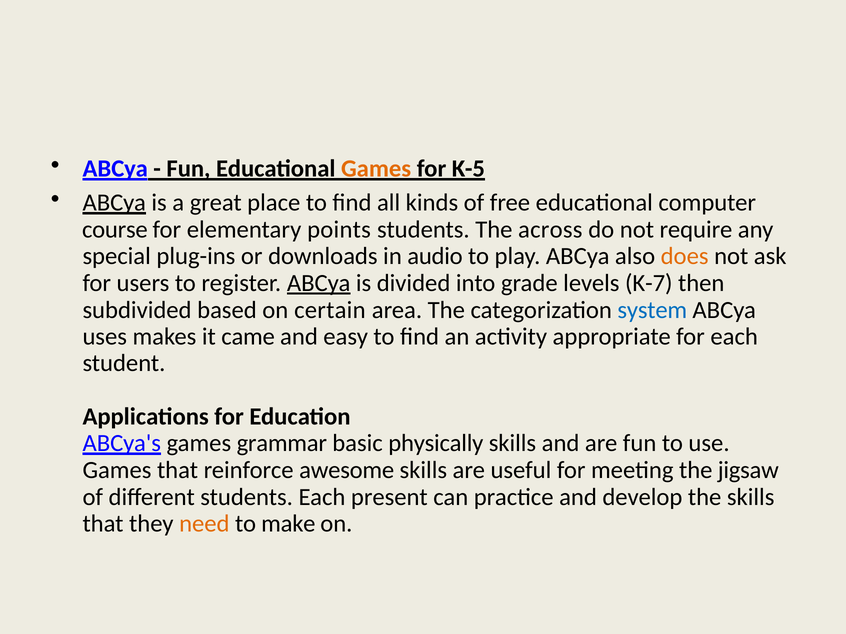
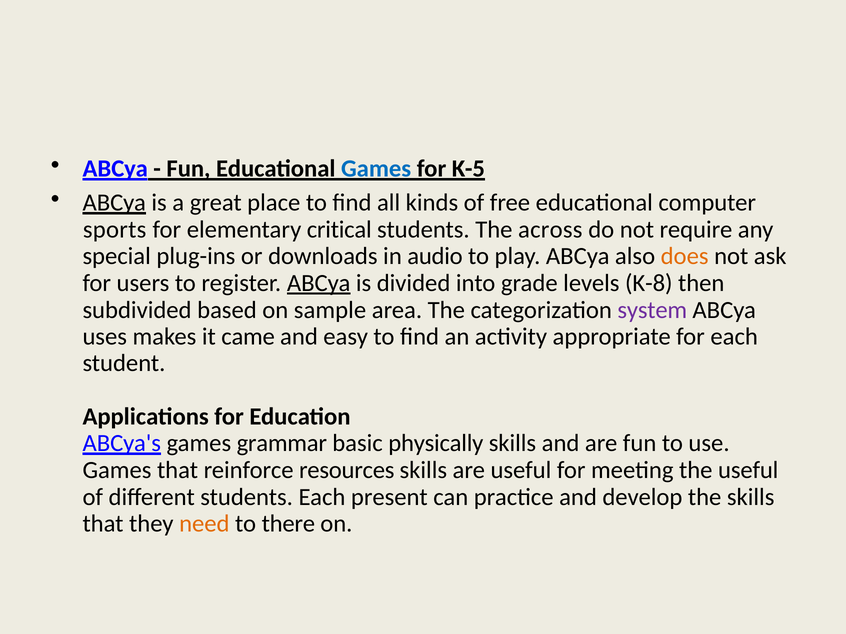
Games colour: orange -> blue (376, 169)
course: course -> sports (115, 230)
points: points -> critical (339, 230)
K-7: K-7 -> K-8 (649, 283)
certain: certain -> sample (330, 310)
system colour: blue -> purple (652, 310)
awesome: awesome -> resources (347, 471)
the jigsaw: jigsaw -> useful (748, 471)
make: make -> there (288, 524)
